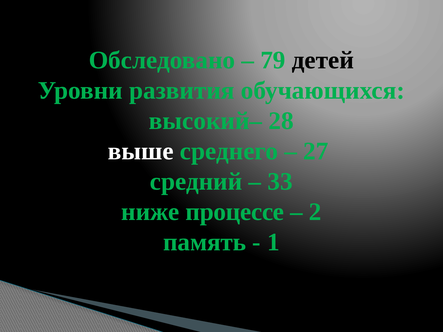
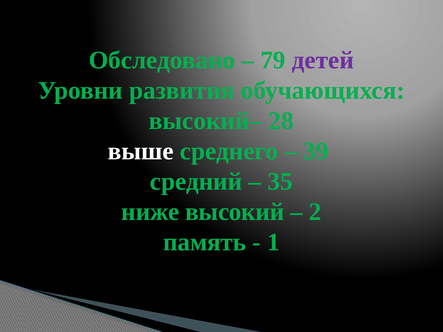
детей colour: black -> purple (323, 60)
27: 27 -> 39 (316, 151)
33: 33 -> 35 (280, 182)
процессе: процессе -> высокий (235, 212)
